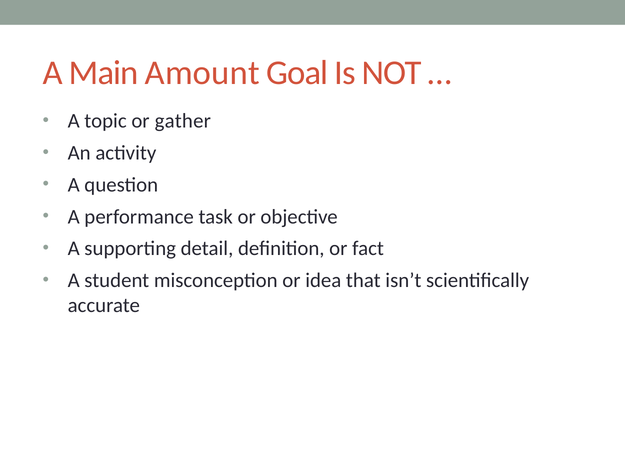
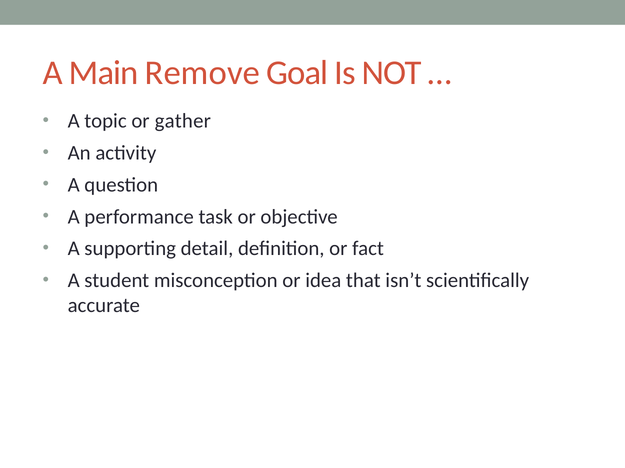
Amount: Amount -> Remove (202, 73)
